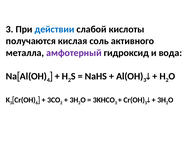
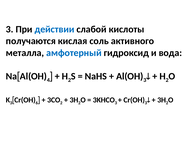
амфотерный colour: purple -> blue (74, 53)
